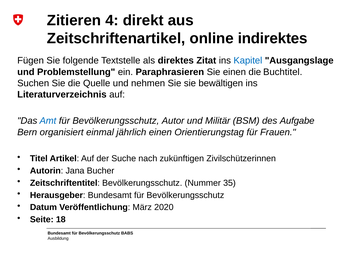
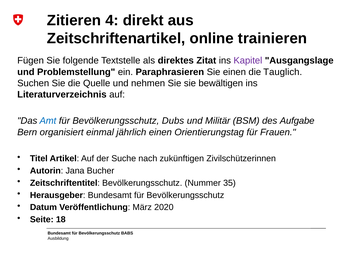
indirektes: indirektes -> trainieren (273, 38)
Kapitel colour: blue -> purple (248, 61)
Buchtitel: Buchtitel -> Tauglich (283, 72)
Autor: Autor -> Dubs (173, 121)
